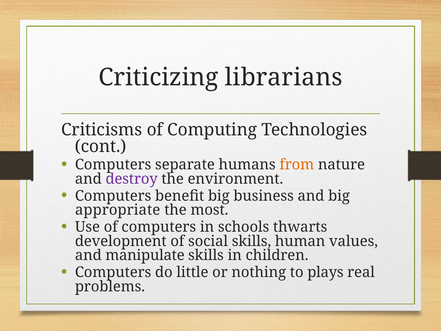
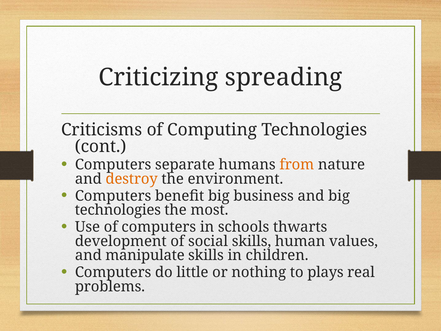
librarians: librarians -> spreading (284, 77)
destroy colour: purple -> orange (132, 179)
appropriate: appropriate -> technologies (118, 210)
